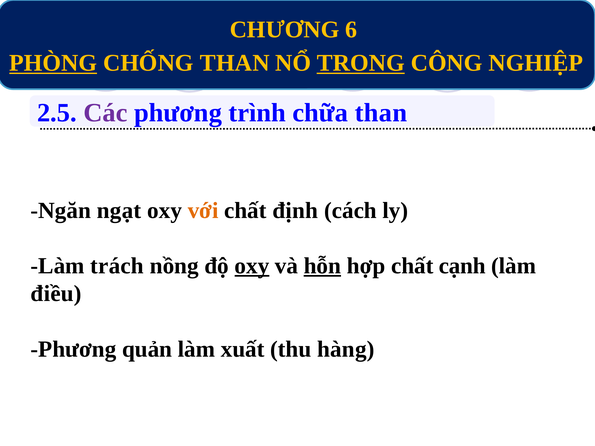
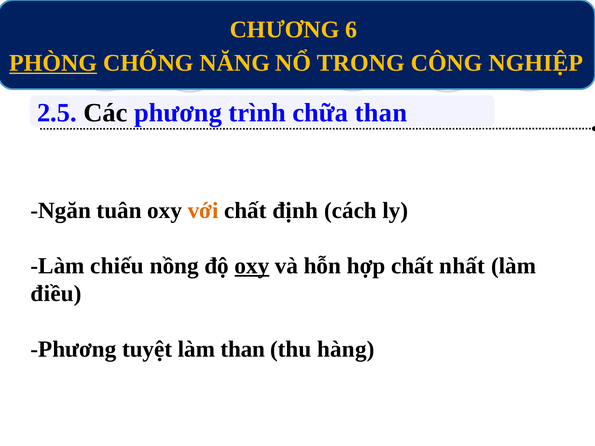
CHỐNG THAN: THAN -> NĂNG (235, 63)
TRONG underline: present -> none (361, 63)
Các colour: purple -> black (105, 113)
ngạt: ngạt -> tuân (119, 210)
trách: trách -> chiếu (117, 266)
hỗn underline: present -> none (322, 266)
cạnh: cạnh -> nhất (462, 266)
quản: quản -> tuyệt (147, 349)
làm xuất: xuất -> than (243, 349)
